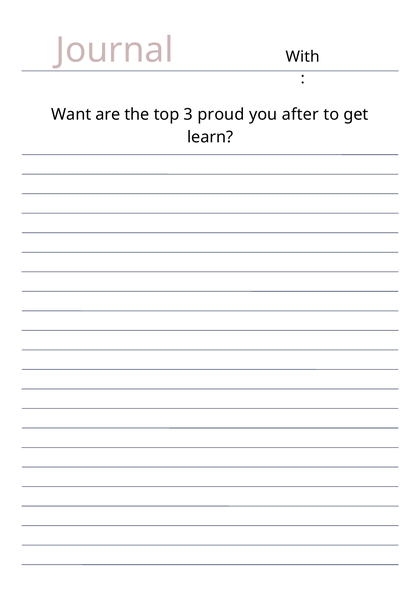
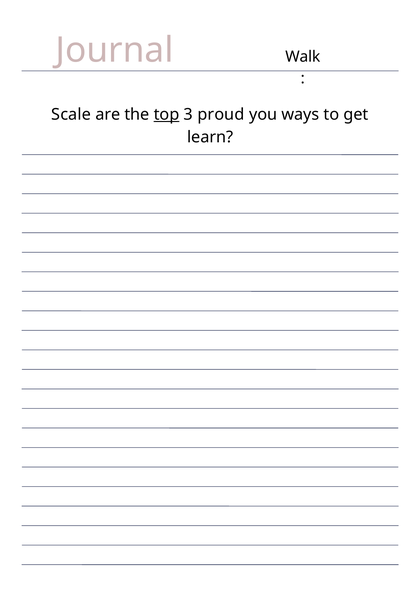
With: With -> Walk (303, 57)
Want: Want -> Scale (71, 114)
top underline: none -> present (167, 114)
after: after -> ways (300, 114)
